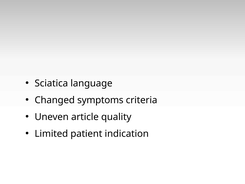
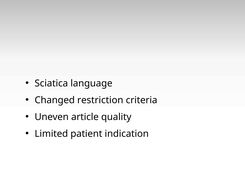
symptoms: symptoms -> restriction (100, 100)
